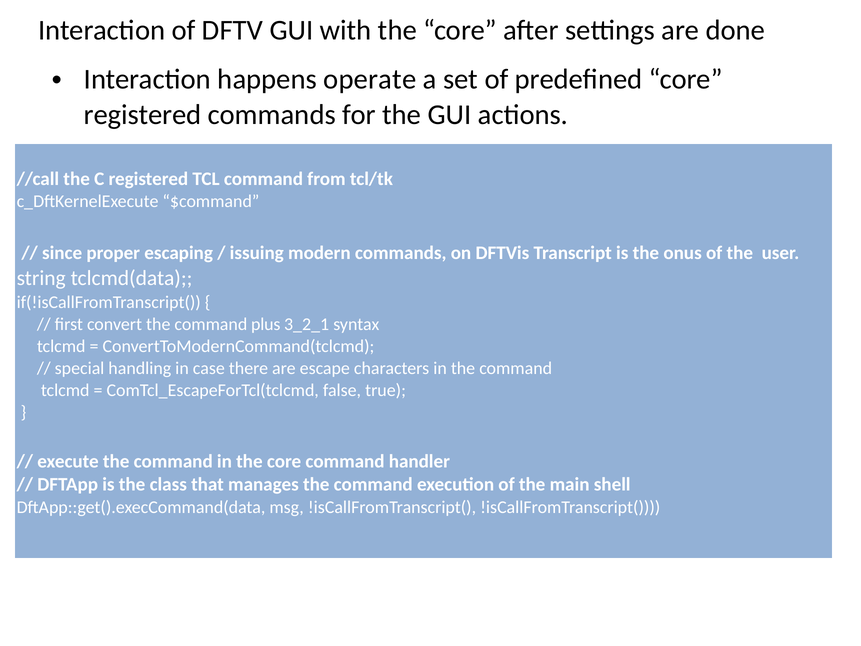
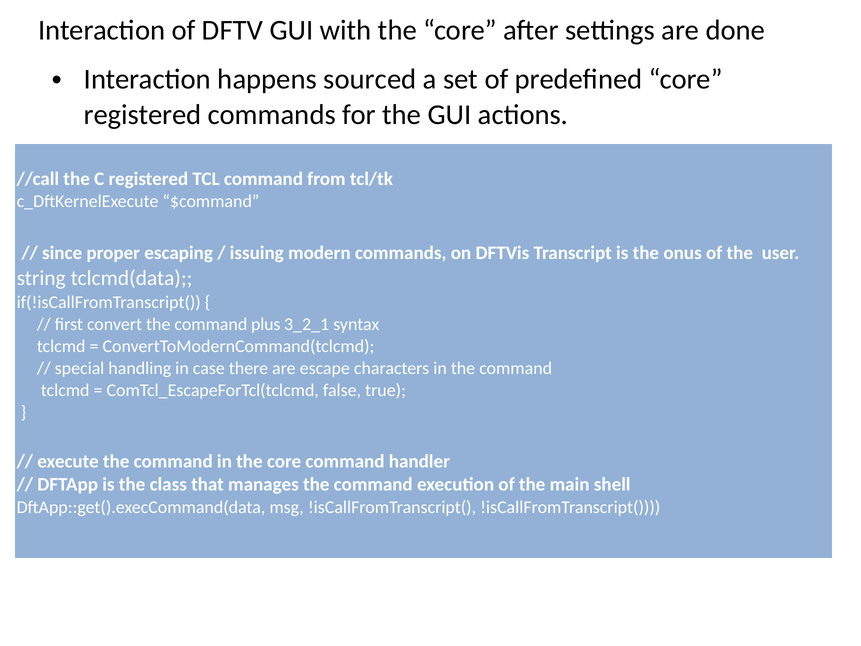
operate: operate -> sourced (370, 79)
